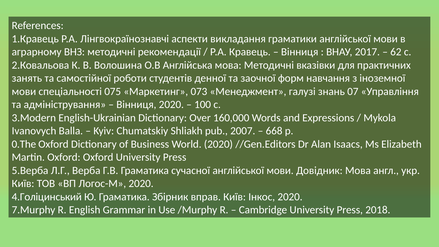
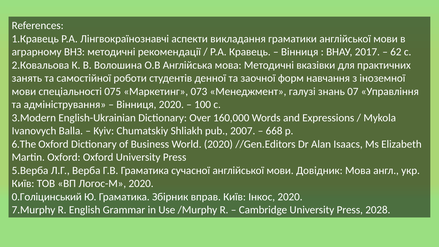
0.The: 0.The -> 6.The (24, 144)
4.Голіцинський: 4.Голіцинський -> 0.Голіцинський (47, 197)
2018: 2018 -> 2028 (378, 210)
